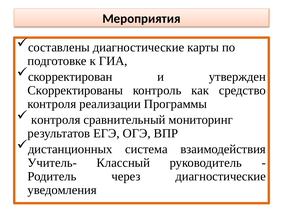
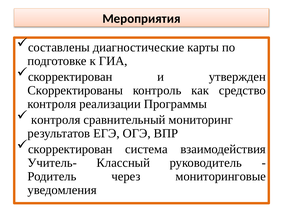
дистанционных: дистанционных -> скорректирован (70, 149)
через диагностические: диагностические -> мониторинговые (221, 177)
